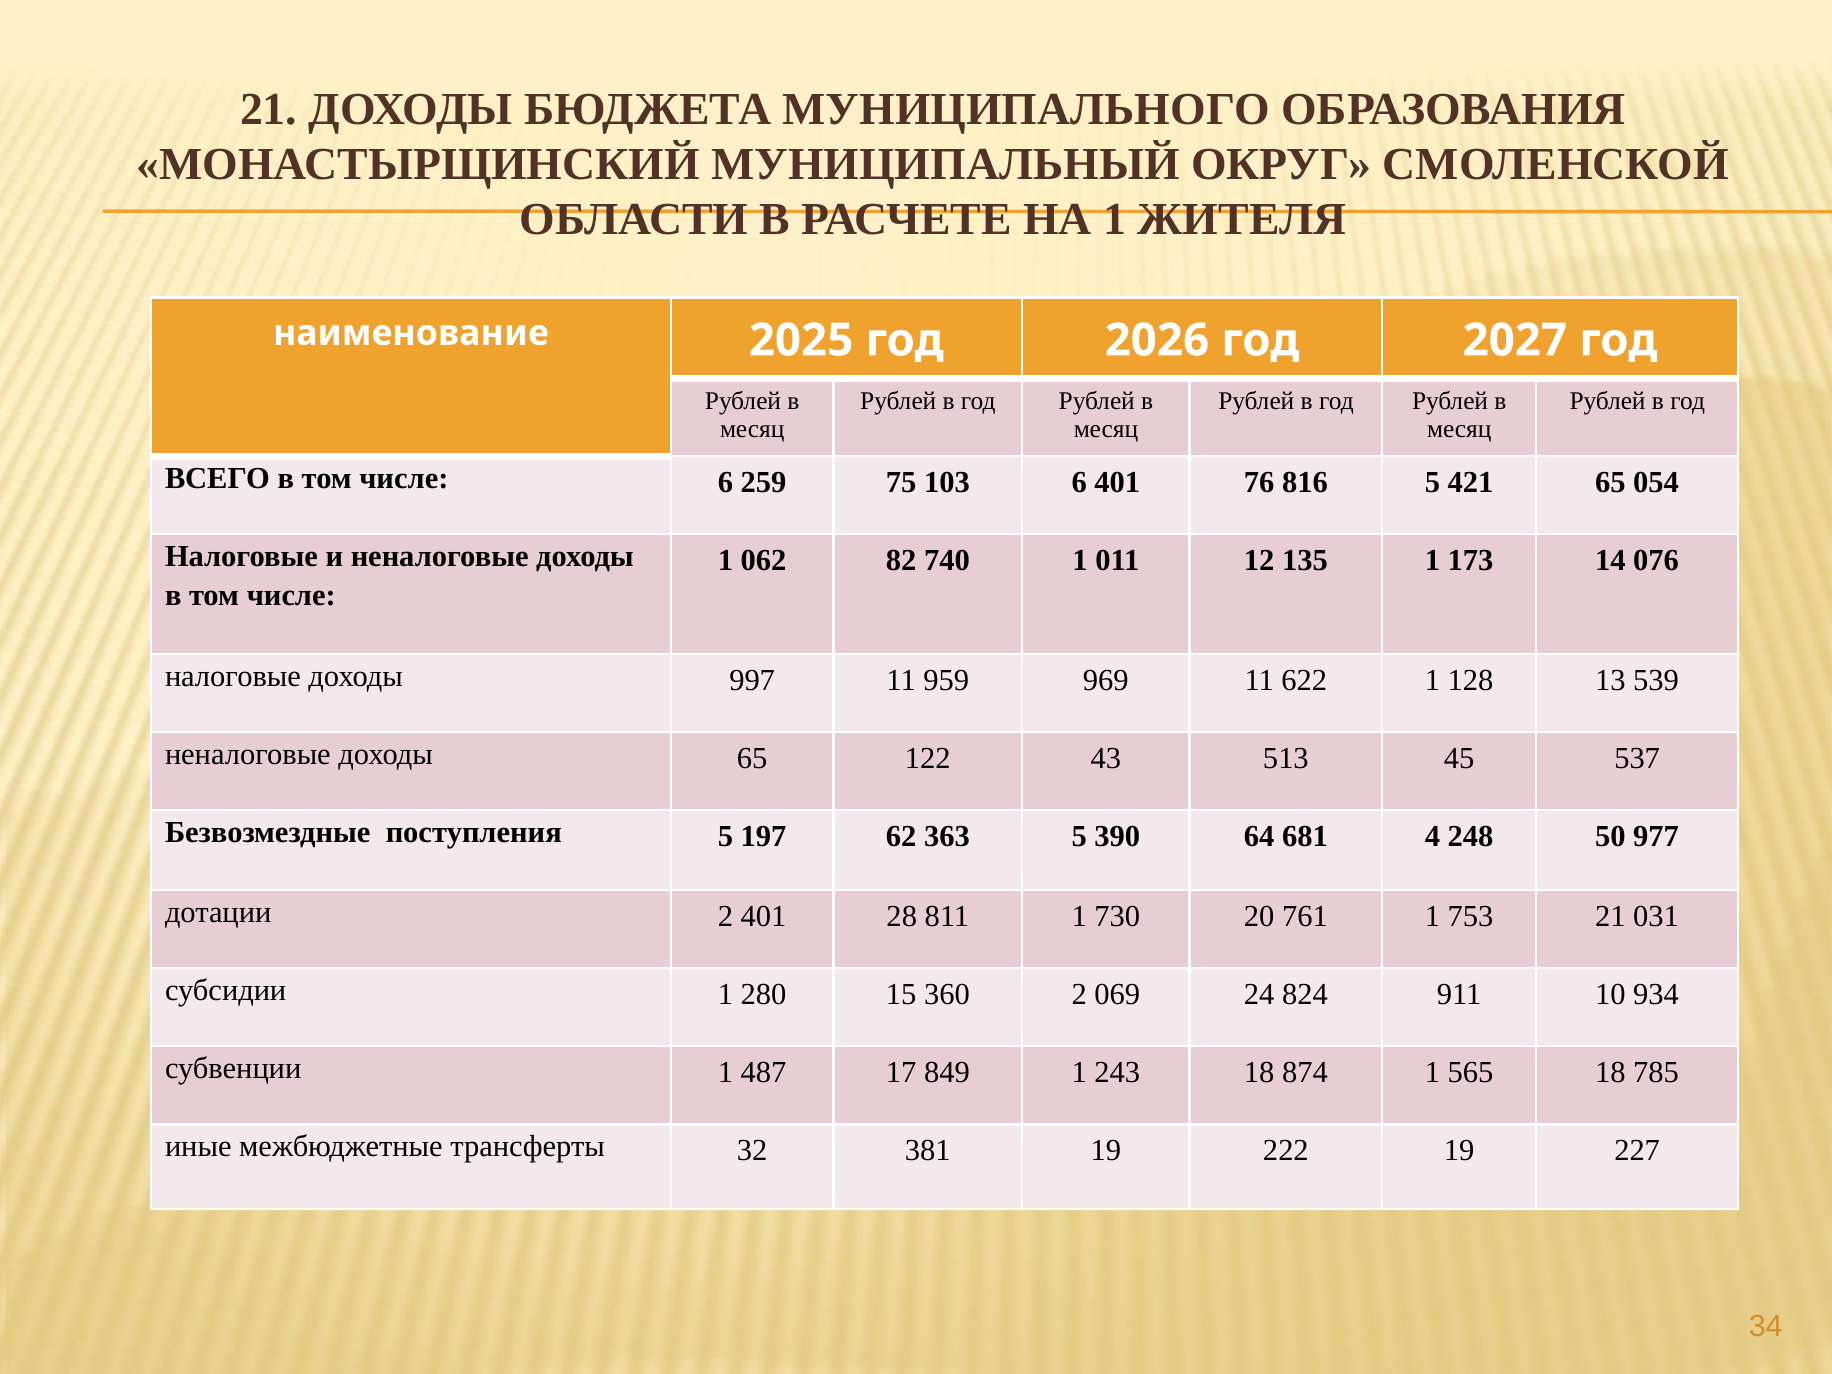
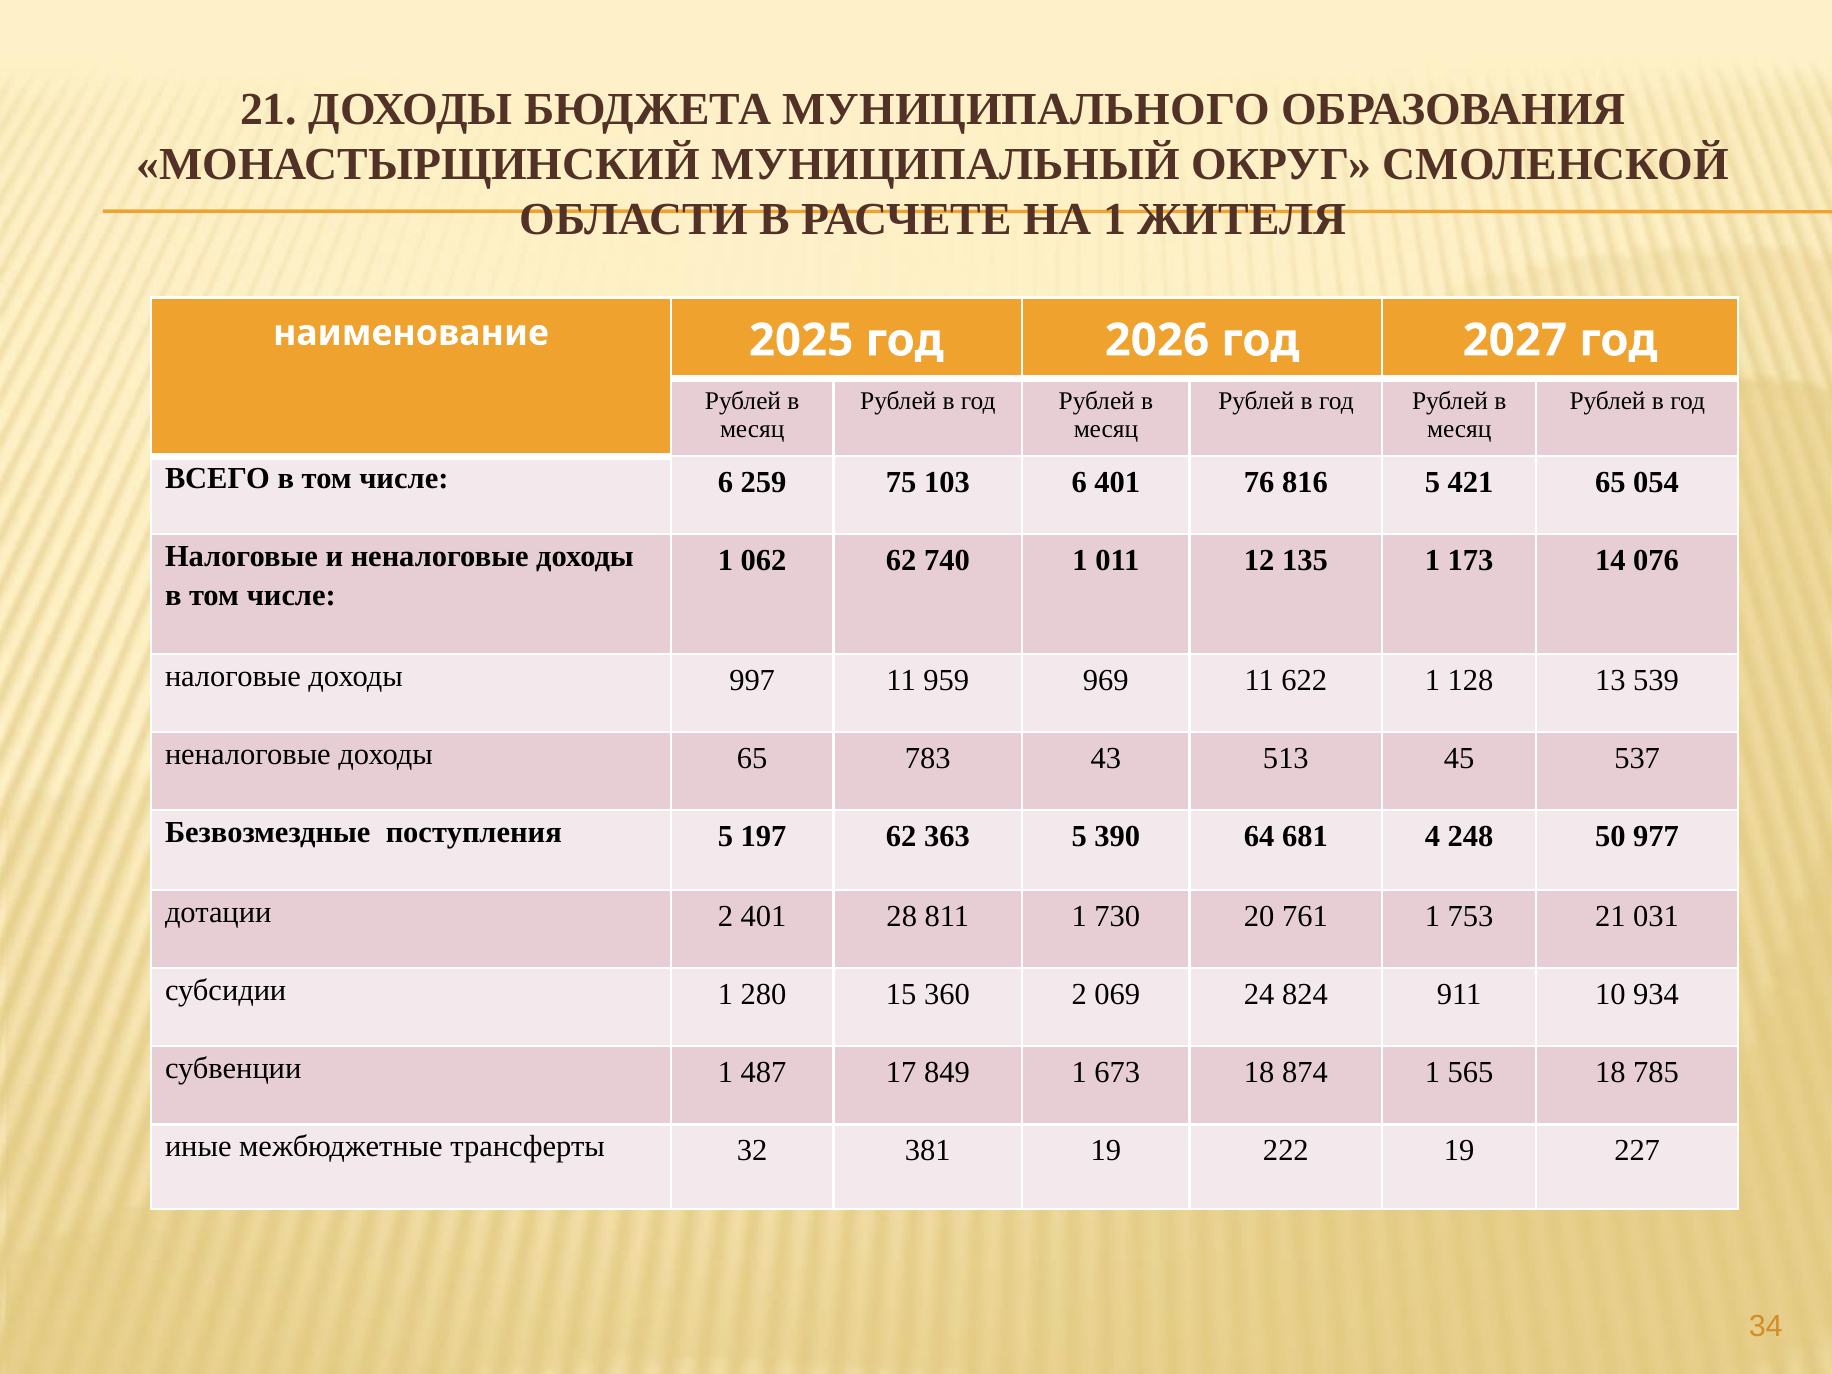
062 82: 82 -> 62 (901, 561)
122: 122 -> 783 (928, 758)
243: 243 -> 673 (1117, 1073)
